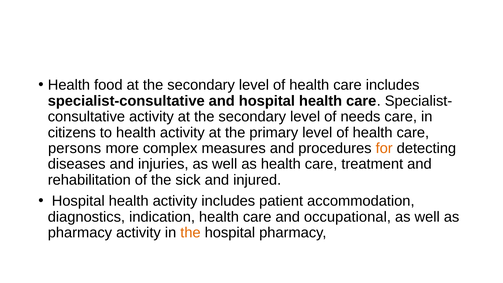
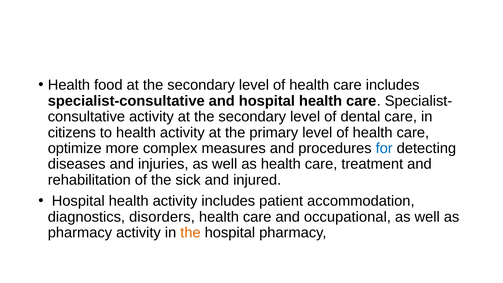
needs: needs -> dental (360, 117)
persons: persons -> optimize (75, 148)
for colour: orange -> blue (384, 148)
indication: indication -> disorders (162, 217)
